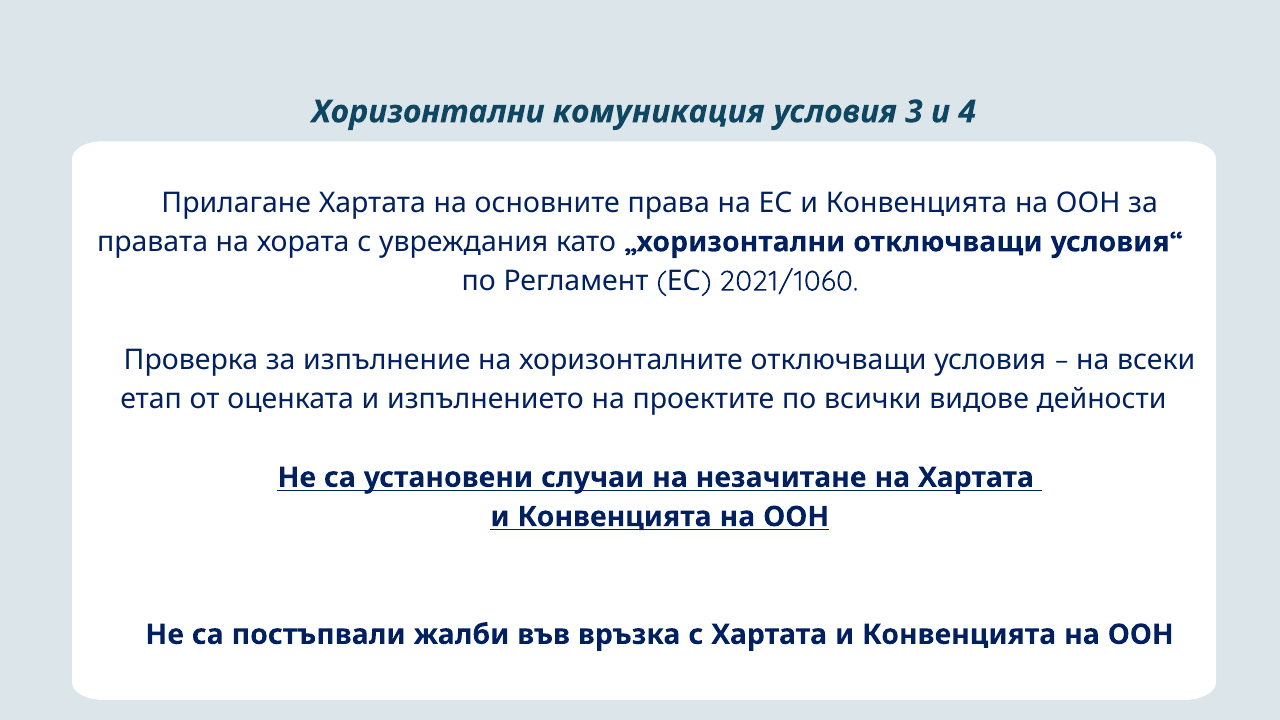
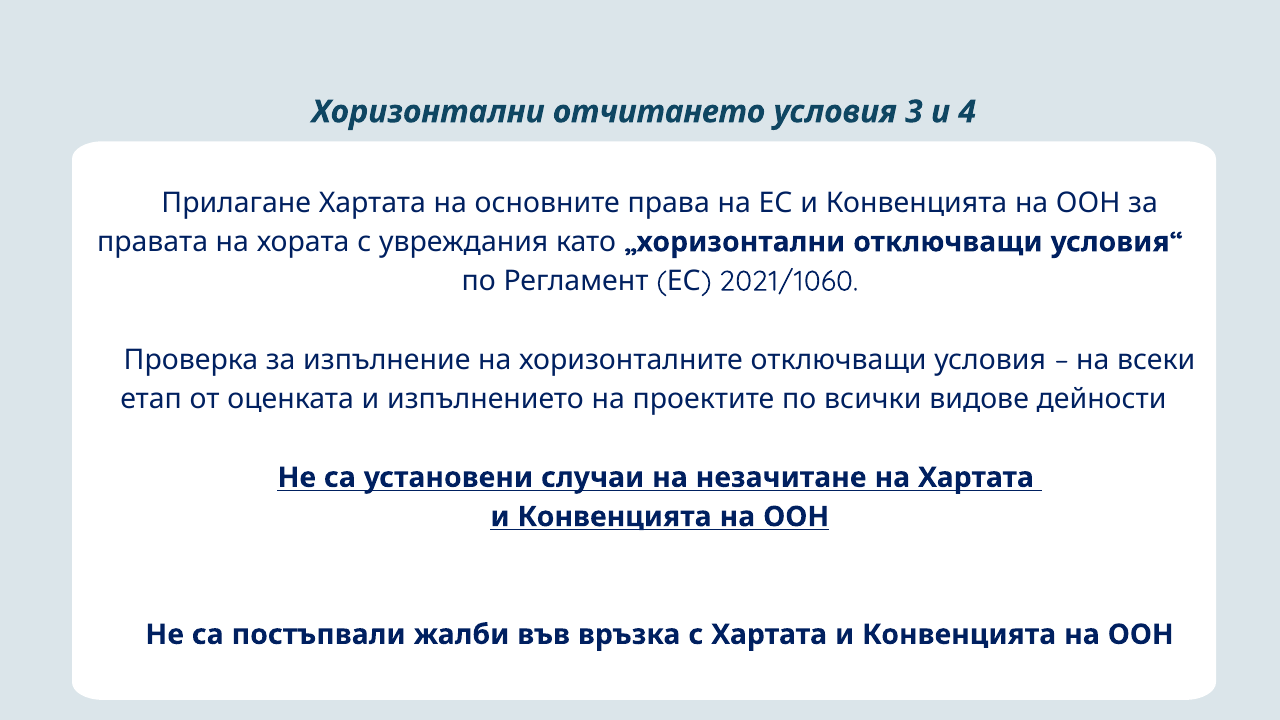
комуникация: комуникация -> отчитането (659, 112)
